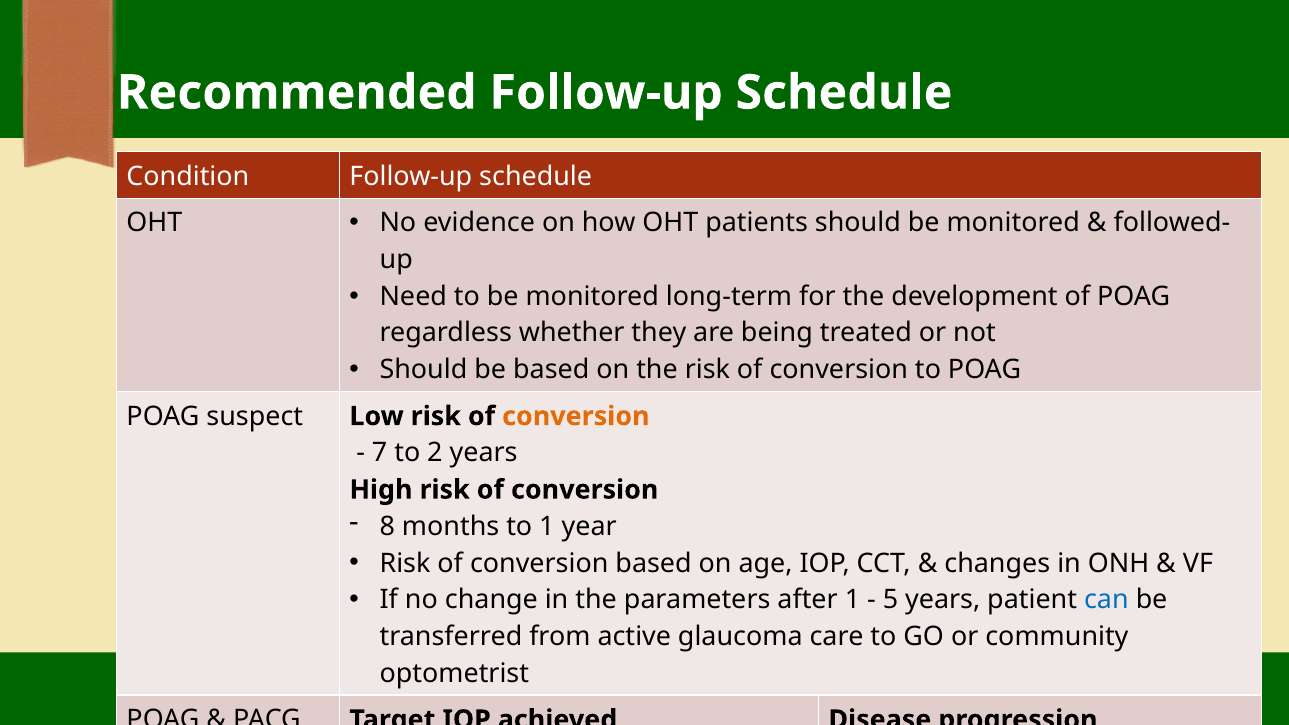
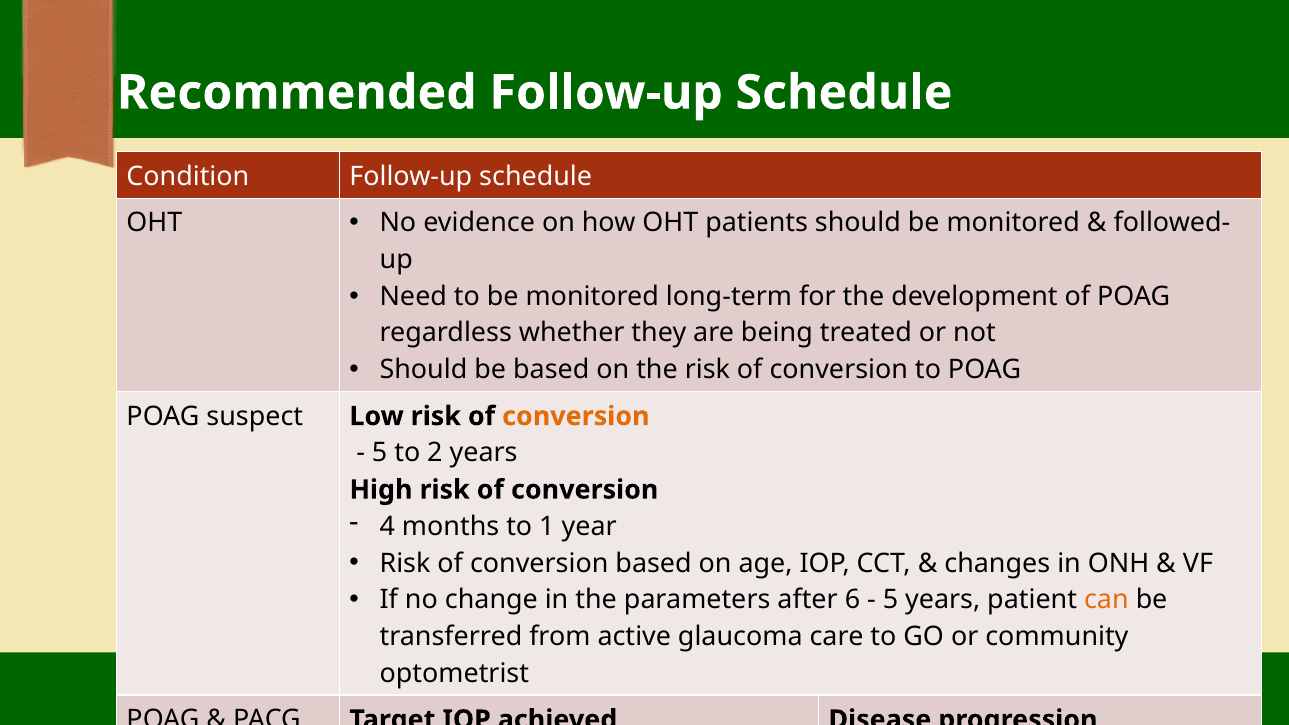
7: 7 -> 5 (380, 453)
8: 8 -> 4 (387, 526)
after 1: 1 -> 6 (852, 600)
can colour: blue -> orange (1106, 600)
